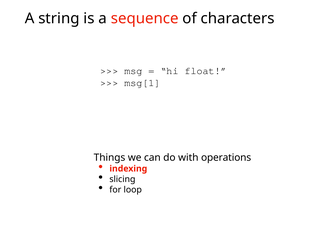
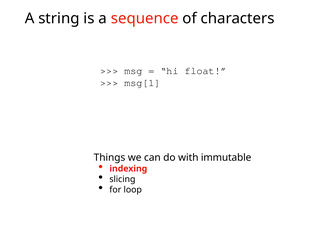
operations: operations -> immutable (226, 158)
